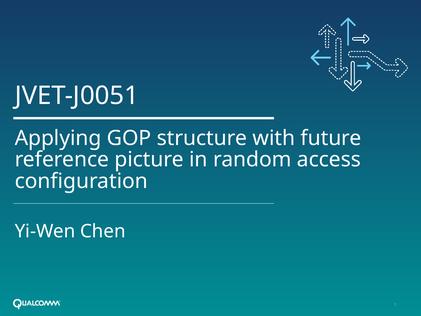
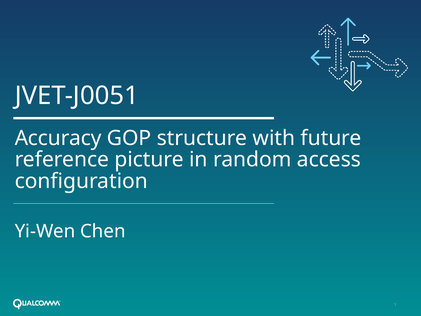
Applying: Applying -> Accuracy (58, 138)
